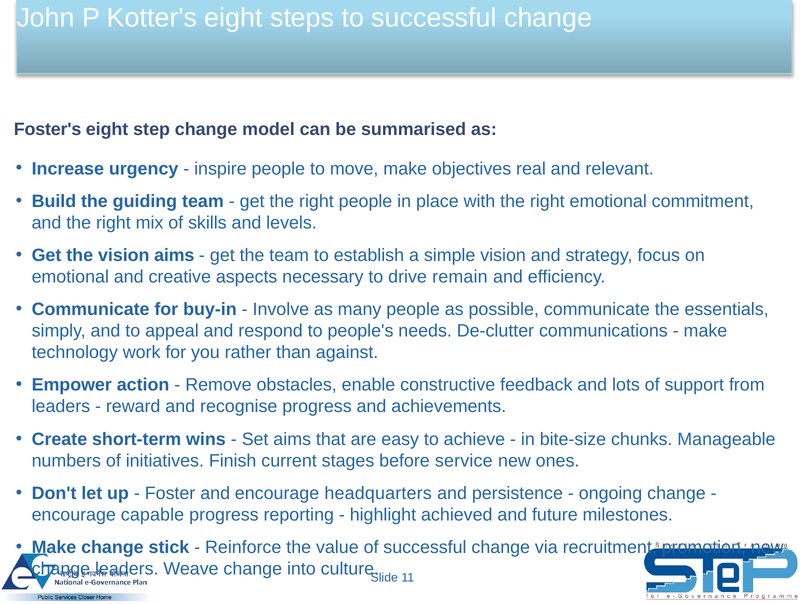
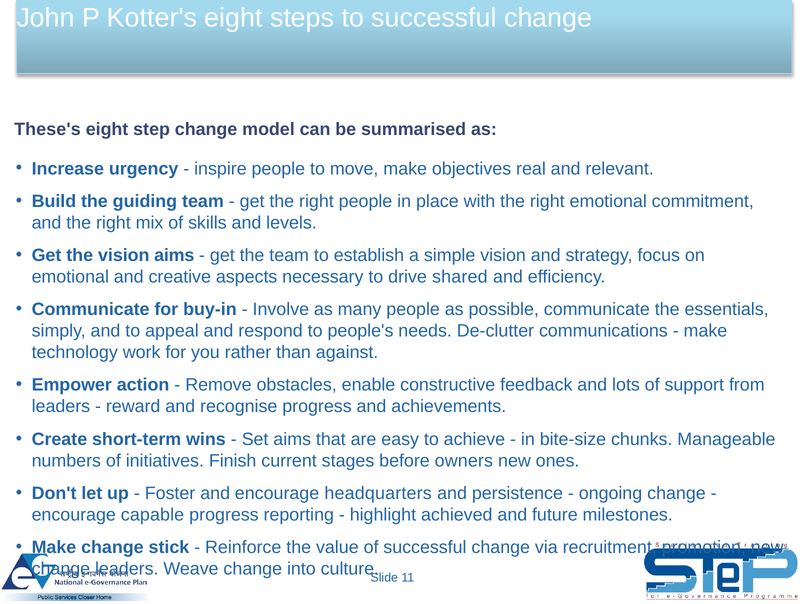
Foster's: Foster's -> These's (47, 129)
remain: remain -> shared (460, 277)
service: service -> owners (464, 460)
